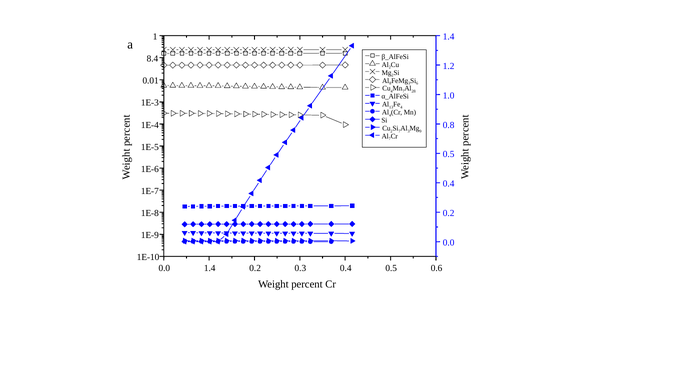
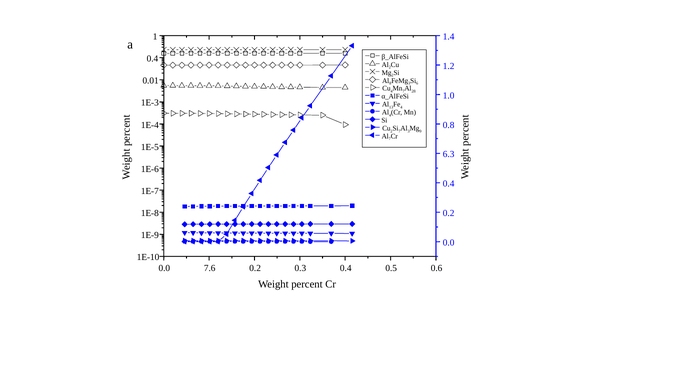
8.4: 8.4 -> 0.4 (152, 59)
0.5: 0.5 -> 6.3 (449, 154)
0.0 1.4: 1.4 -> 7.6 (210, 268)
